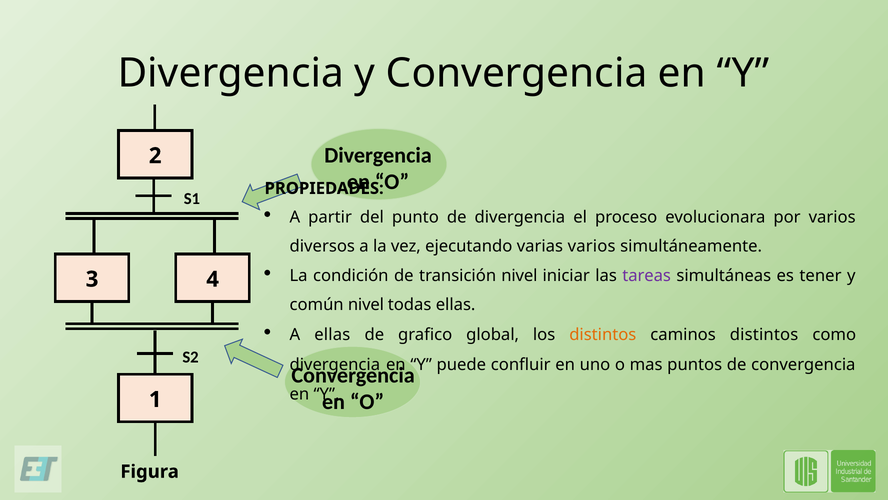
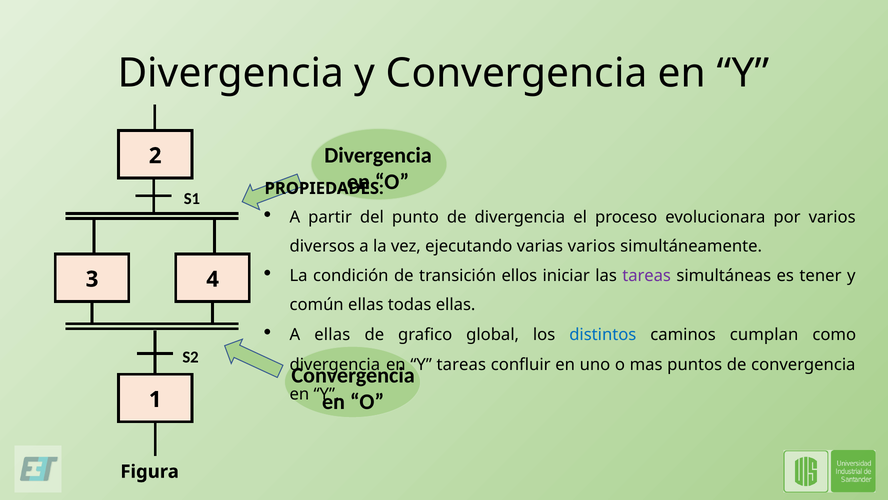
transición nivel: nivel -> ellos (519, 276)
común nivel: nivel -> ellas (366, 305)
distintos colour: orange -> blue (603, 335)
caminos distintos: distintos -> cumplan (764, 335)
Y puede: puede -> tareas (461, 364)
